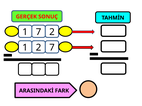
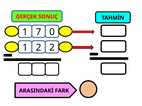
7 2: 2 -> 0 (52, 32)
2 7: 7 -> 2 (52, 48)
